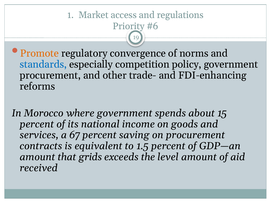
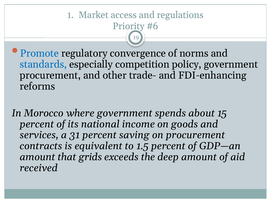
Promote colour: orange -> blue (39, 53)
67: 67 -> 31 (75, 135)
level: level -> deep (168, 157)
